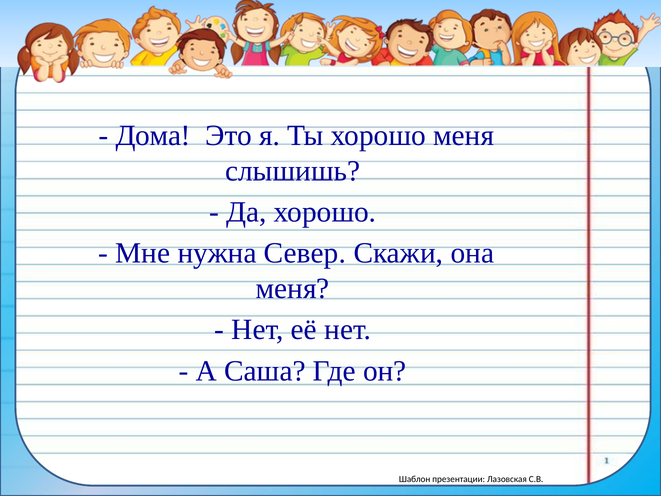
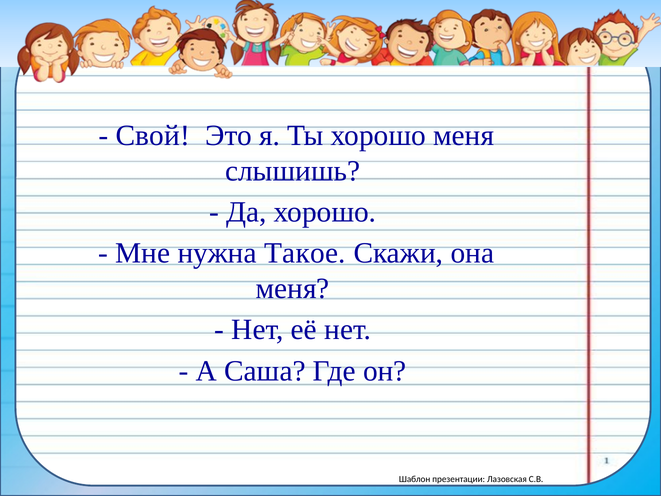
Дома: Дома -> Свой (153, 136)
Север: Север -> Такое (305, 253)
